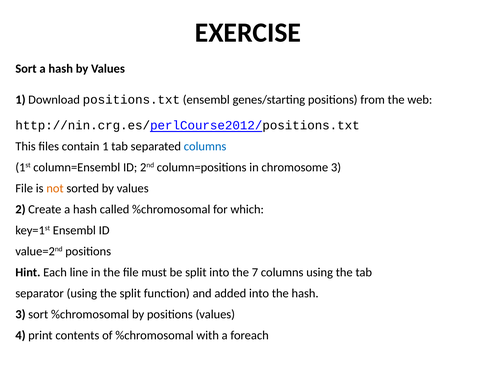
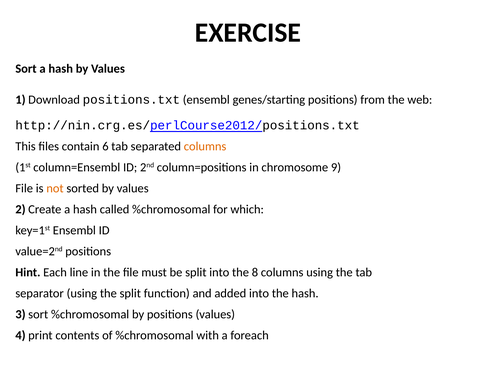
contain 1: 1 -> 6 (105, 146)
columns colour: blue -> orange (205, 146)
chromosome 3: 3 -> 9 (336, 167)
7: 7 -> 8 (255, 272)
